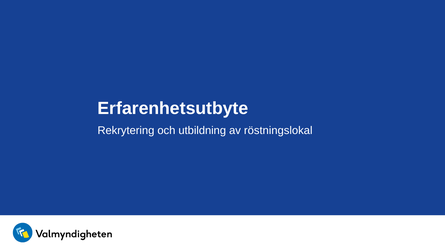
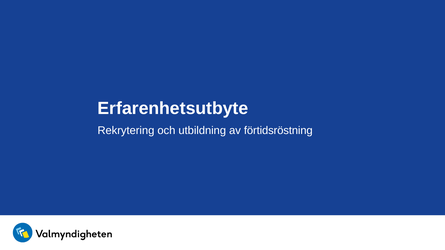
röstningslokal: röstningslokal -> förtidsröstning (278, 131)
